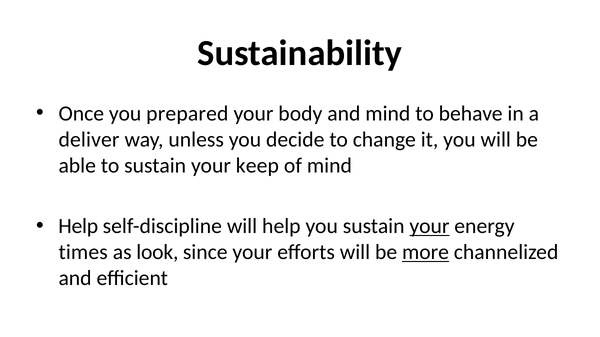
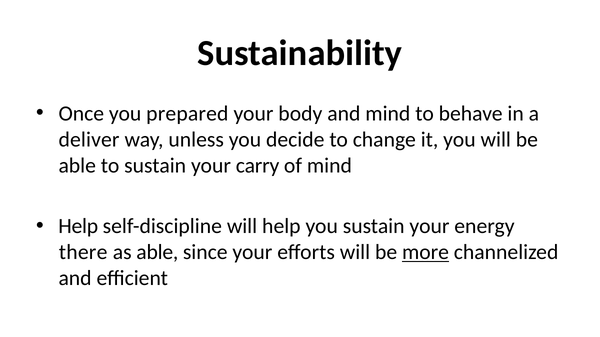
keep: keep -> carry (258, 166)
your underline: present -> none (429, 226)
times: times -> there (83, 253)
as look: look -> able (157, 253)
